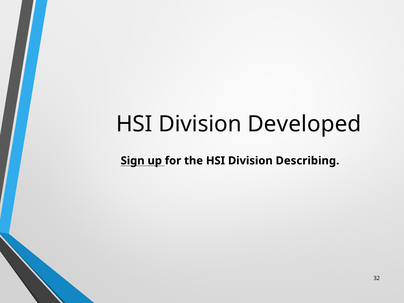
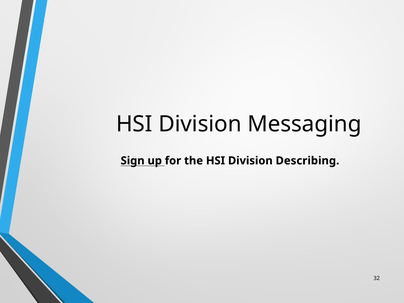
Developed: Developed -> Messaging (305, 124)
